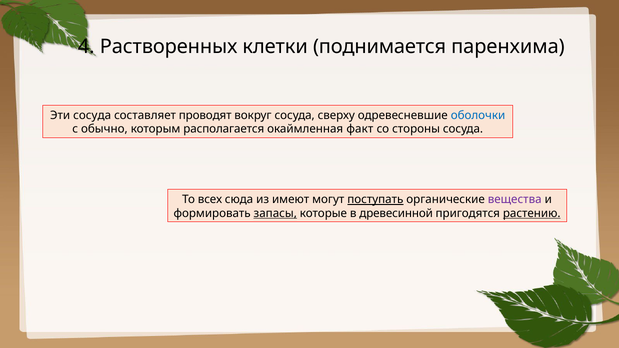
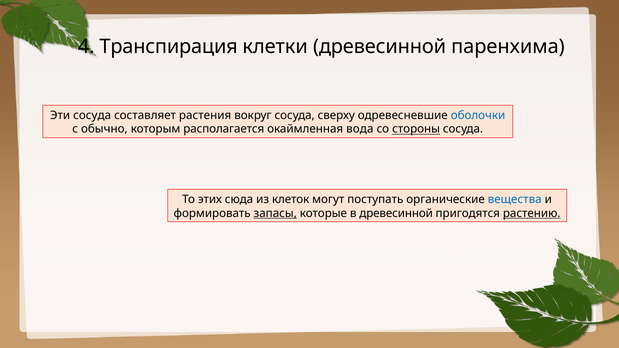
Растворенных: Растворенных -> Транспирация (169, 47)
клетки поднимается: поднимается -> древесинной (380, 47)
проводят: проводят -> растения (205, 115)
факт: факт -> вода (360, 129)
стороны underline: none -> present (416, 129)
всех: всех -> этих (210, 200)
имеют: имеют -> клеток (291, 200)
поступать underline: present -> none (375, 200)
вещества colour: purple -> blue (515, 200)
